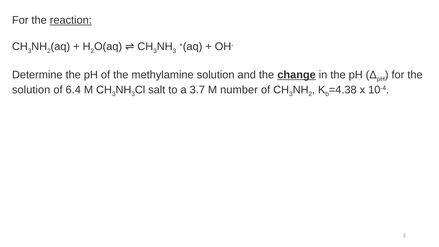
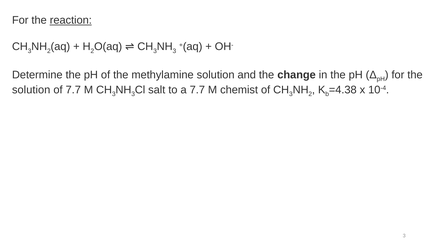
change underline: present -> none (297, 75)
of 6.4: 6.4 -> 7.7 (73, 90)
a 3.7: 3.7 -> 7.7 (197, 90)
number: number -> chemist (239, 90)
